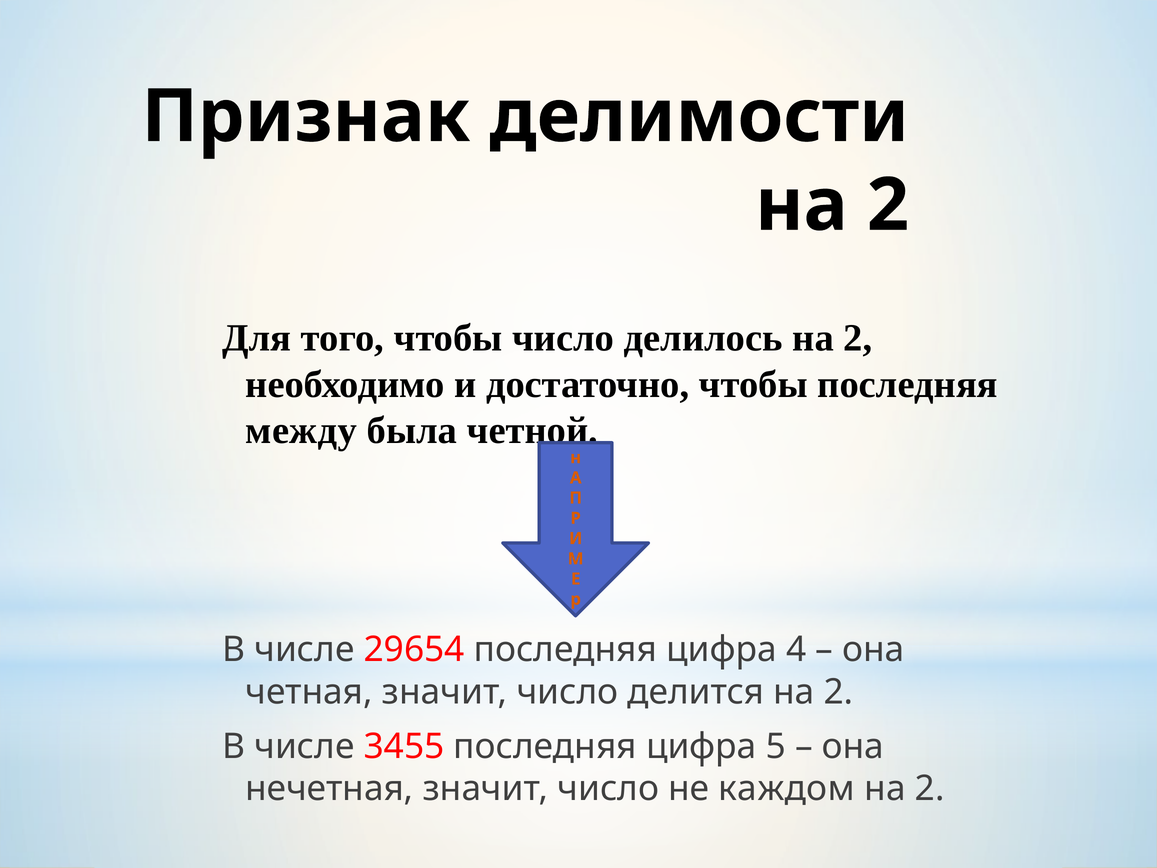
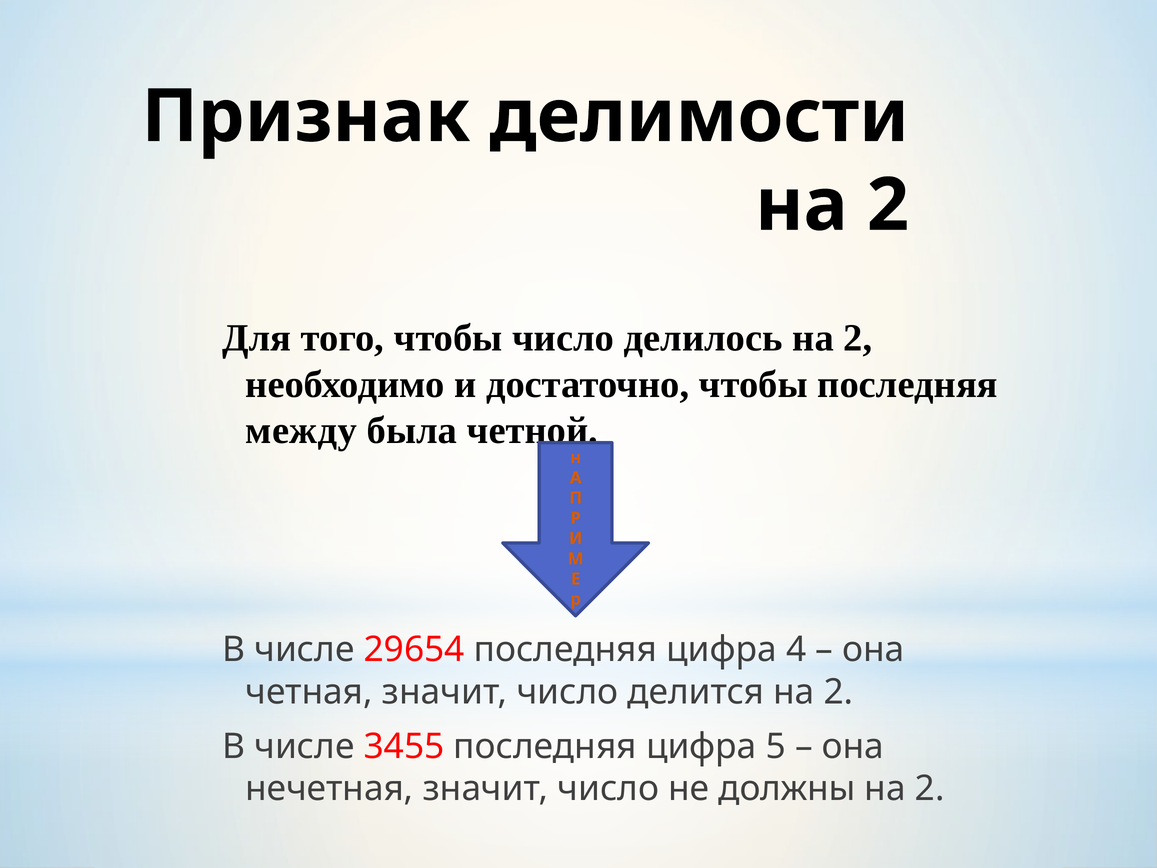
каждом: каждом -> должны (787, 789)
